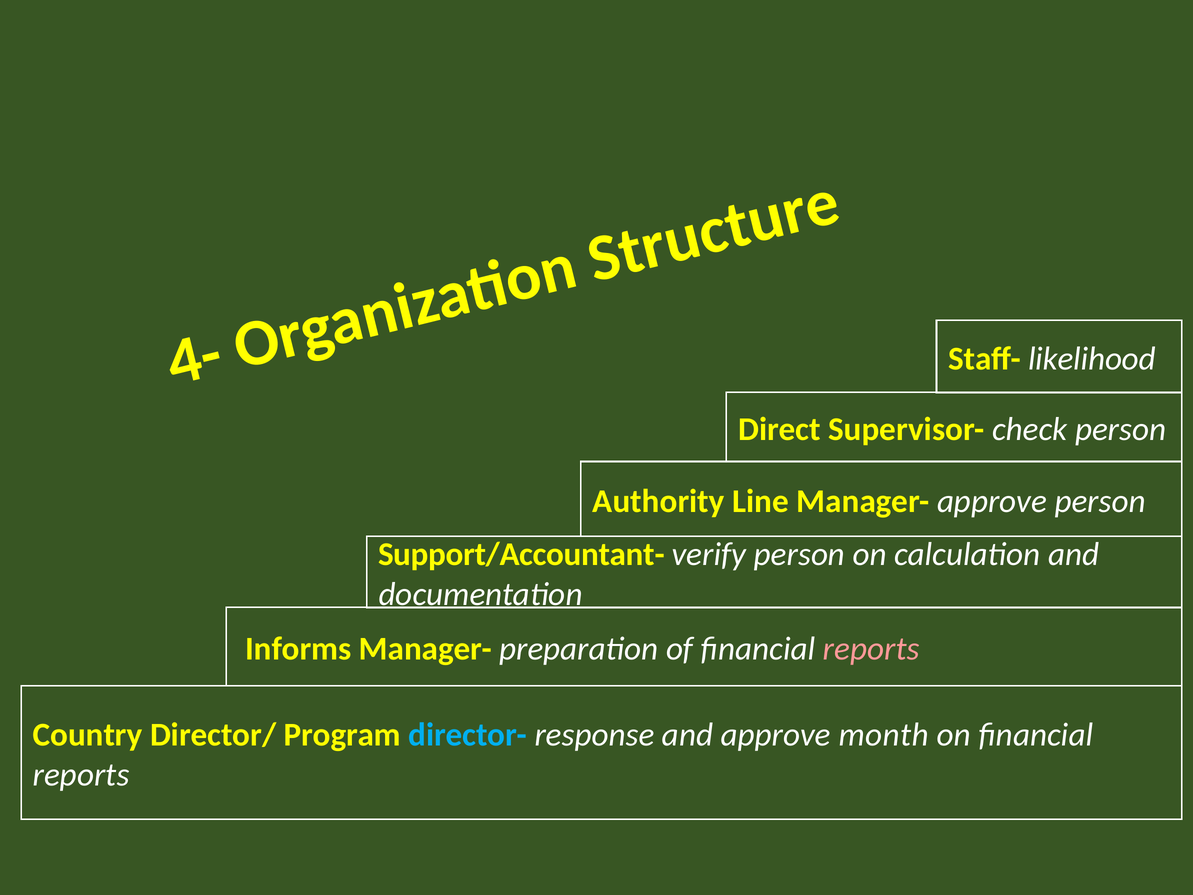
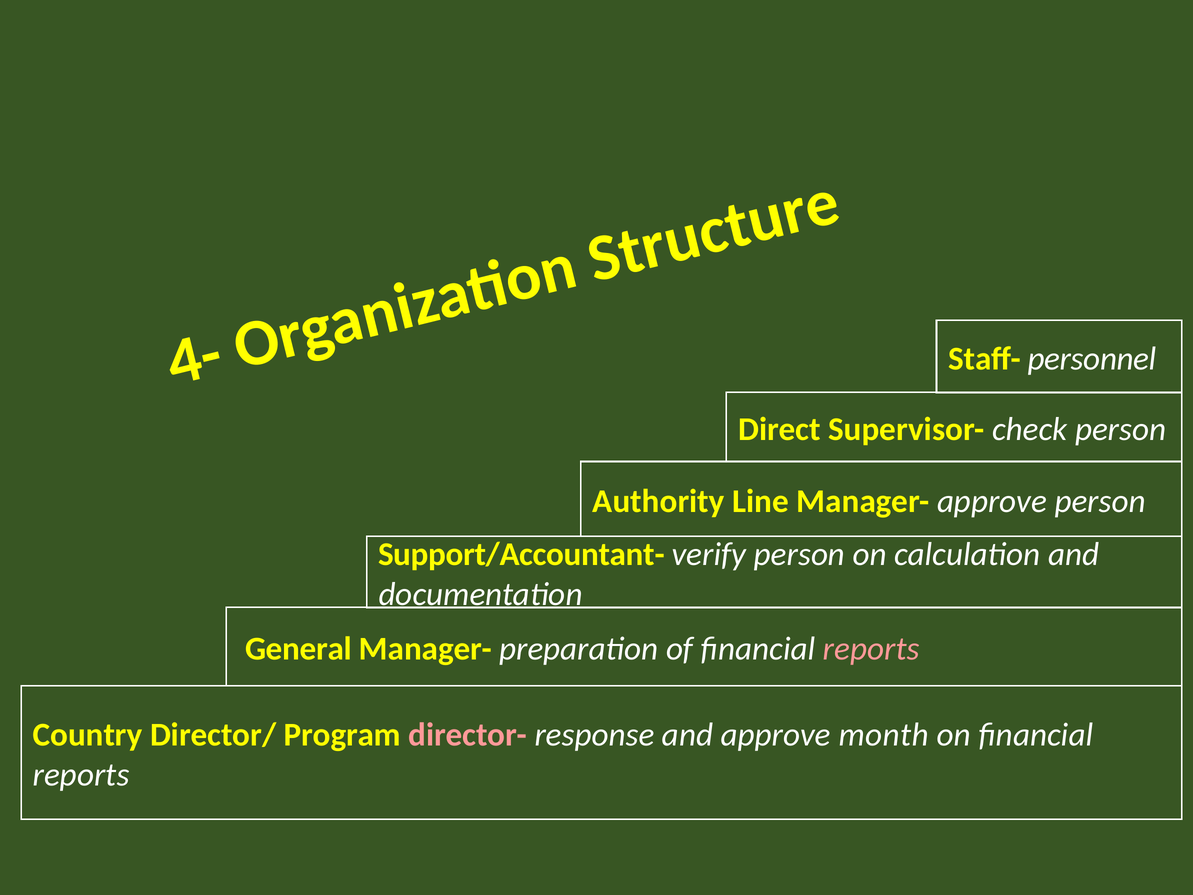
likelihood: likelihood -> personnel (1092, 359)
Informs: Informs -> General (298, 649)
director- colour: light blue -> pink (468, 735)
